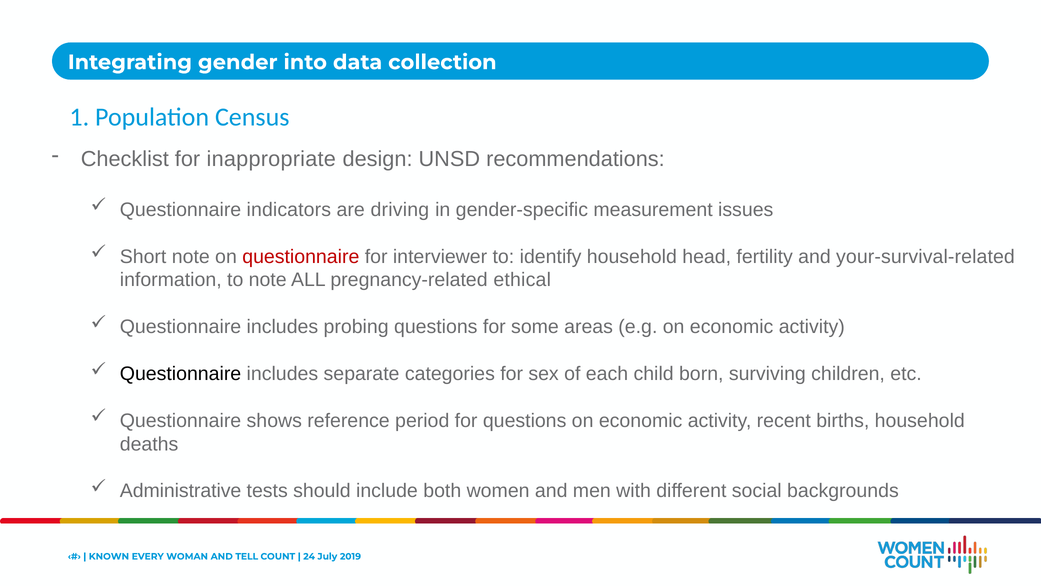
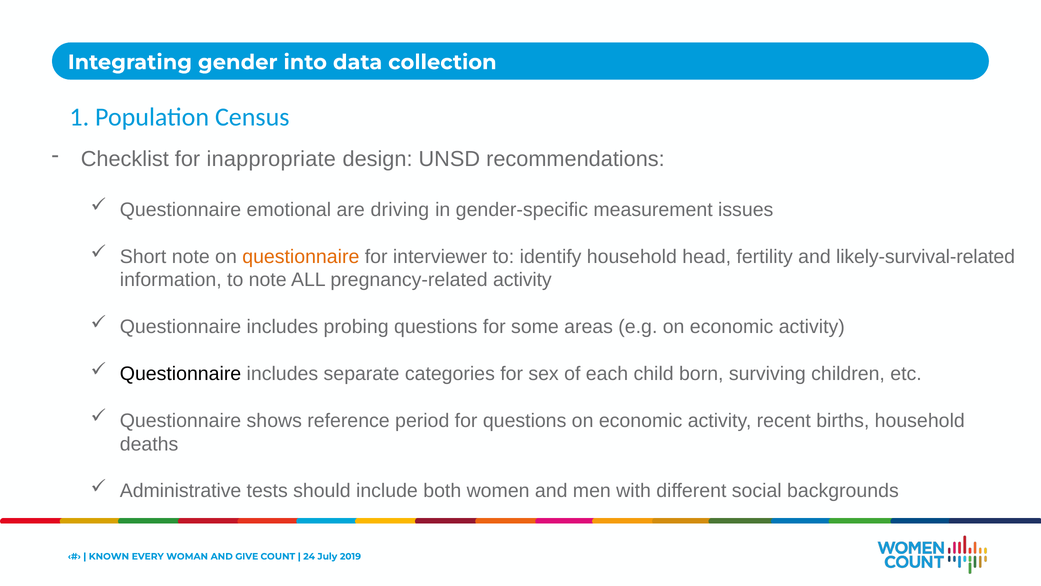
indicators: indicators -> emotional (289, 210)
questionnaire colour: red -> orange (301, 256)
your-survival-related: your-survival-related -> likely-survival-related (926, 256)
pregnancy-related ethical: ethical -> activity (522, 280)
TELL: TELL -> GIVE (247, 556)
